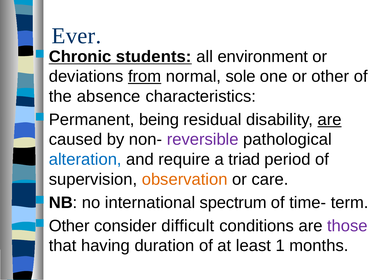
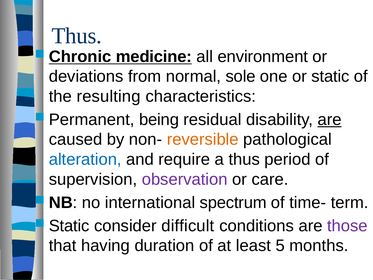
Ever: Ever -> Thus (77, 36)
students: students -> medicine (154, 56)
from underline: present -> none (145, 76)
or other: other -> static (330, 76)
absence: absence -> resulting (109, 96)
reversible colour: purple -> orange (203, 139)
a triad: triad -> thus (244, 159)
observation colour: orange -> purple (185, 179)
Other: Other -> Static (69, 226)
1: 1 -> 5 (280, 246)
